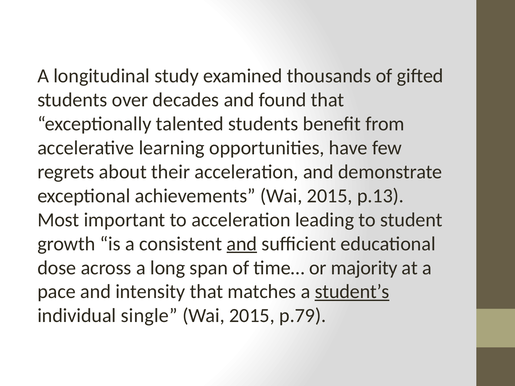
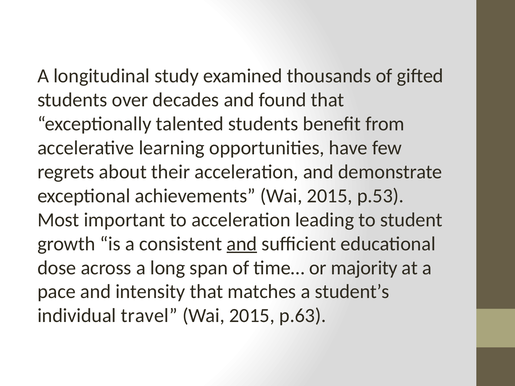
p.13: p.13 -> p.53 (381, 196)
student’s underline: present -> none (352, 292)
single: single -> travel (149, 316)
p.79: p.79 -> p.63 (303, 316)
